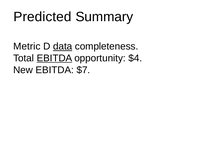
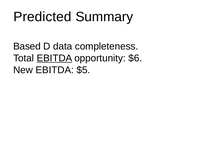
Metric: Metric -> Based (27, 46)
data underline: present -> none (63, 46)
$4: $4 -> $6 (135, 58)
$7: $7 -> $5 (83, 70)
